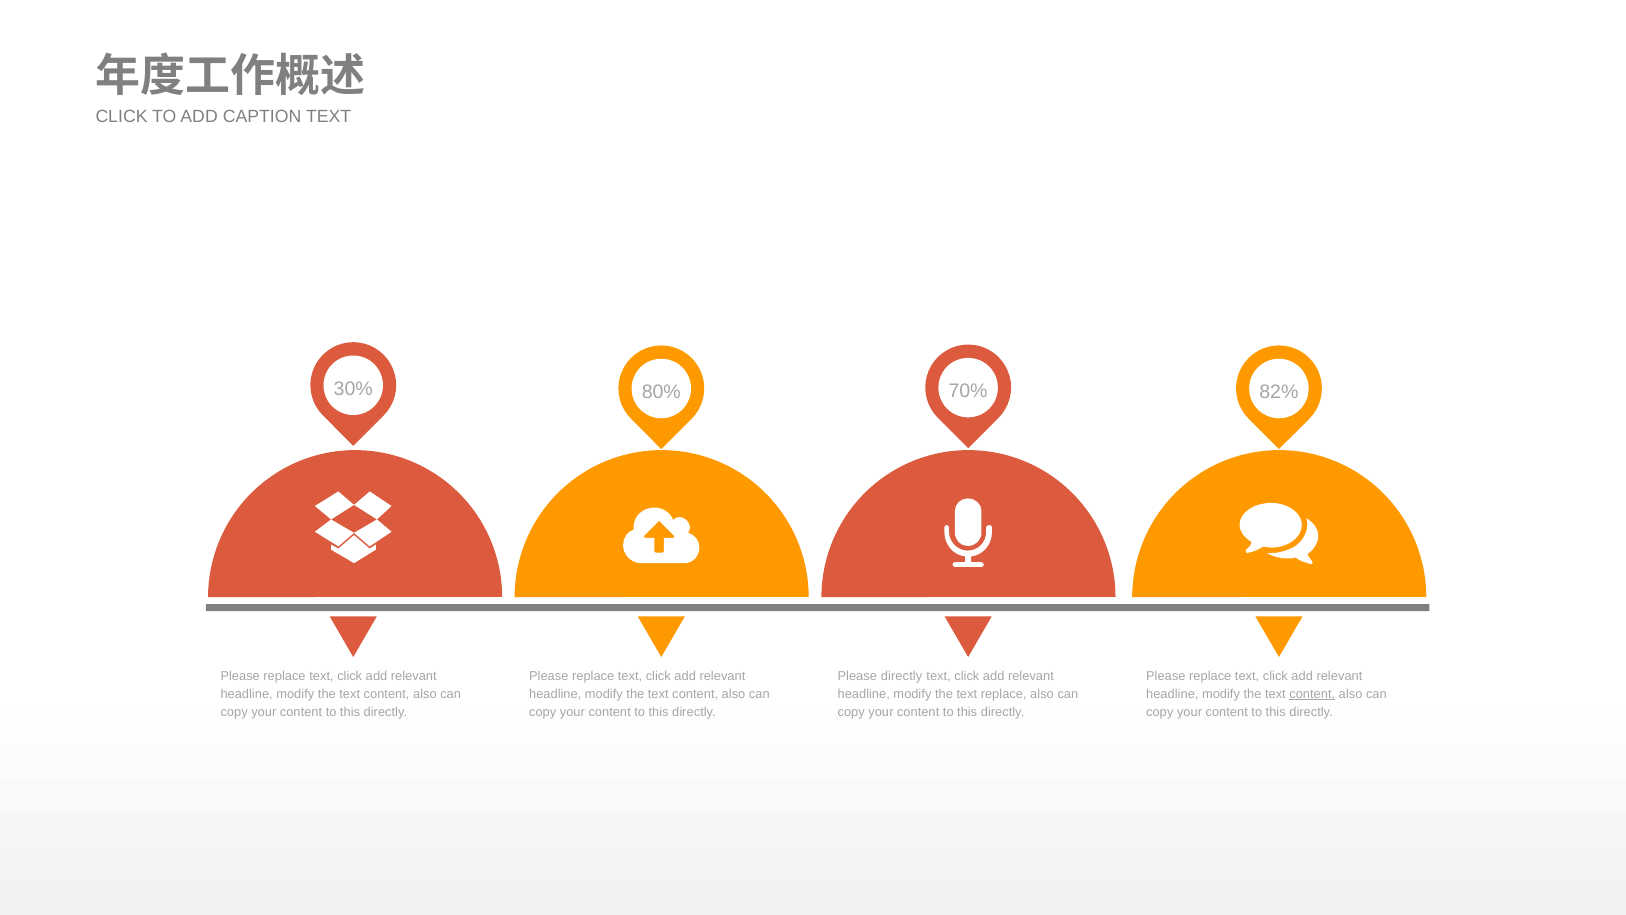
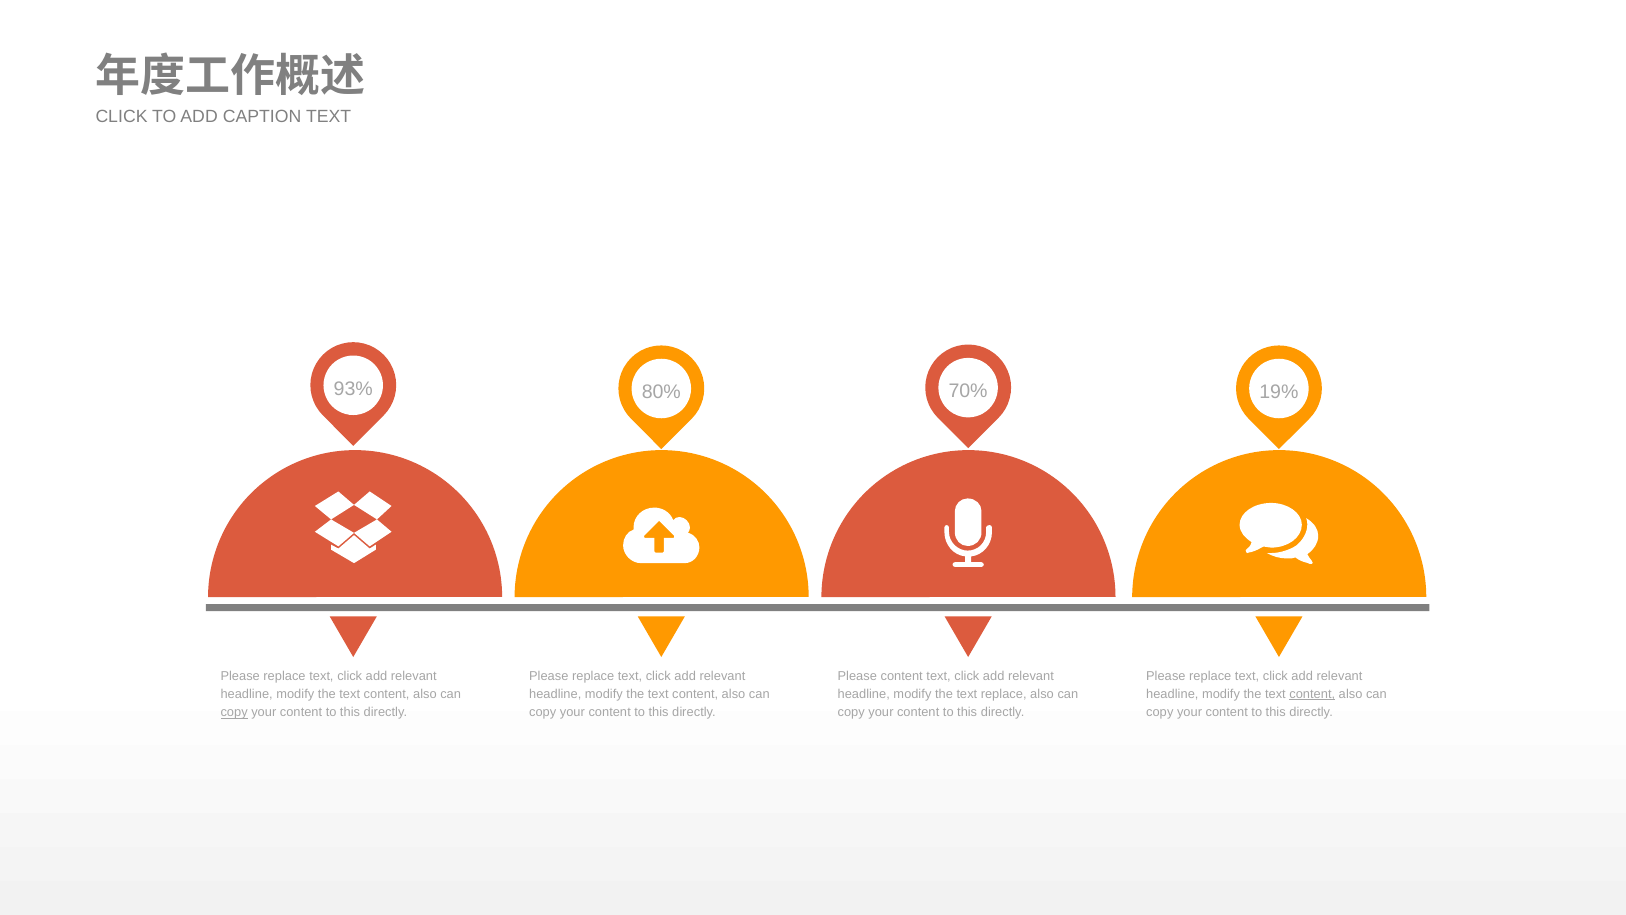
30%: 30% -> 93% (353, 389)
82%: 82% -> 19% (1279, 392)
Please directly: directly -> content (902, 675)
copy underline: none -> present (234, 712)
